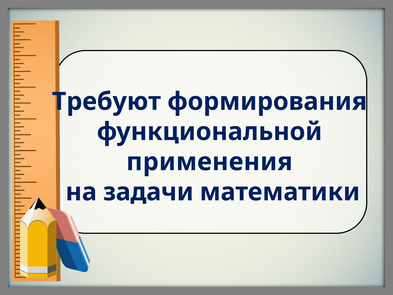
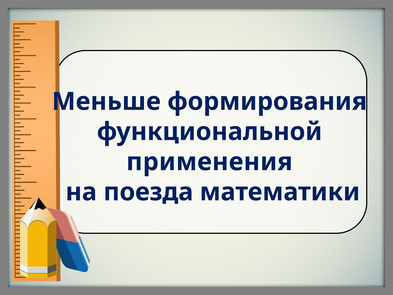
Требуют: Требуют -> Меньше (106, 101)
задачи: задачи -> поезда (148, 192)
